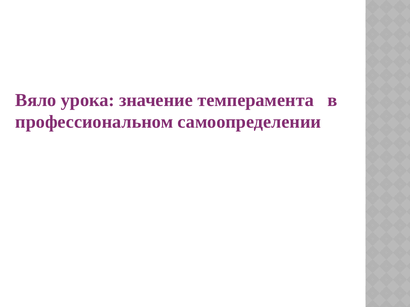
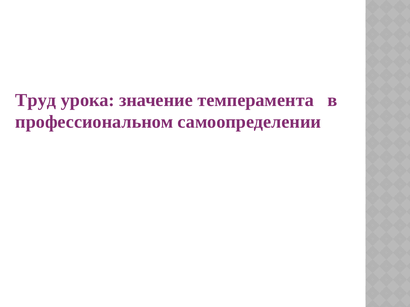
Вяло: Вяло -> Труд (36, 100)
